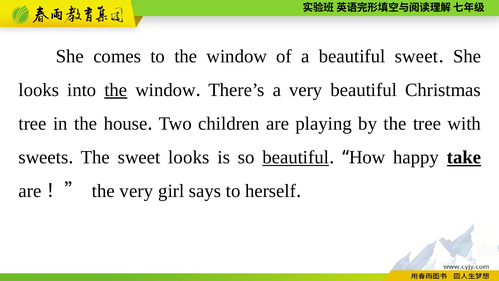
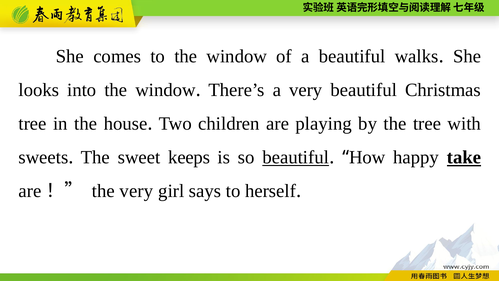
beautiful sweet: sweet -> walks (417, 56)
the underline: present -> none (116, 90)
sweet looks: looks -> keeps (189, 157)
